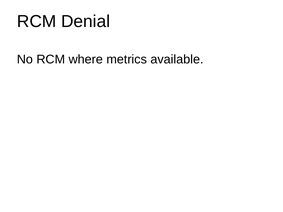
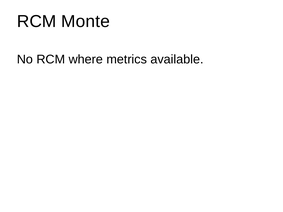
Denial: Denial -> Monte (85, 21)
